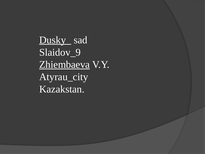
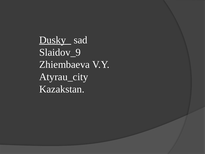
Zhiembaeva underline: present -> none (65, 65)
